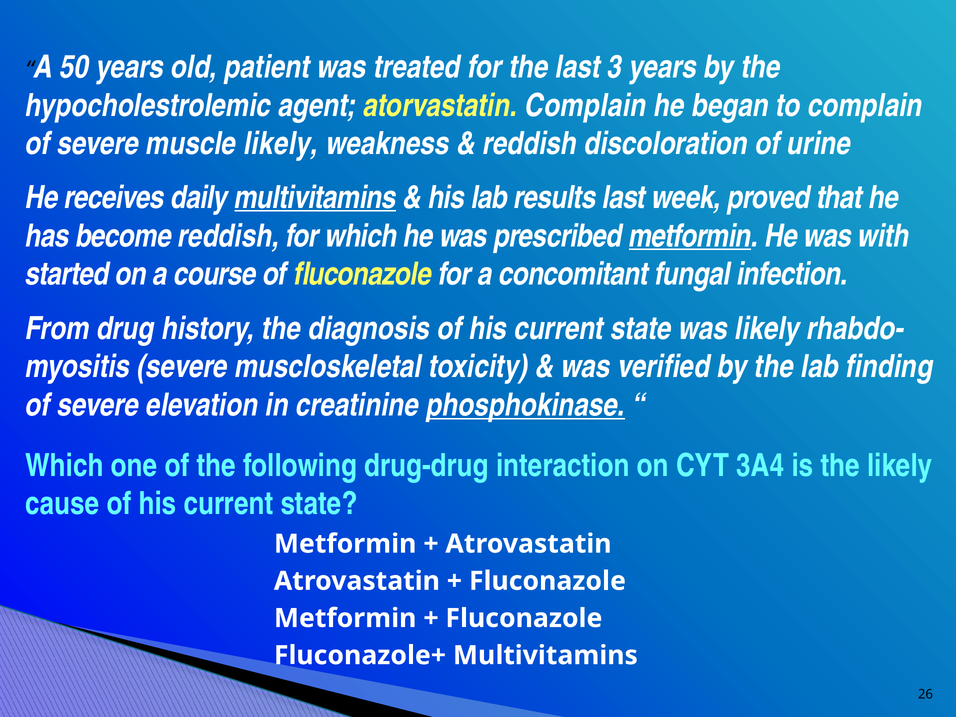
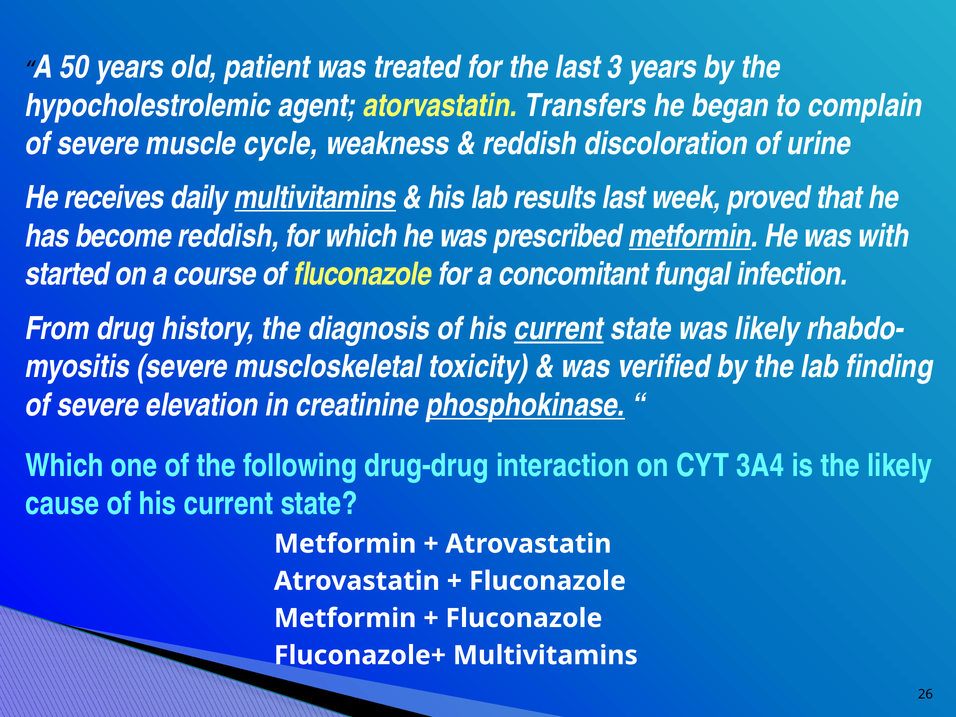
atorvastatin Complain: Complain -> Transfers (586, 106)
muscle likely: likely -> cycle (281, 144)
current underline: none -> present (559, 329)
